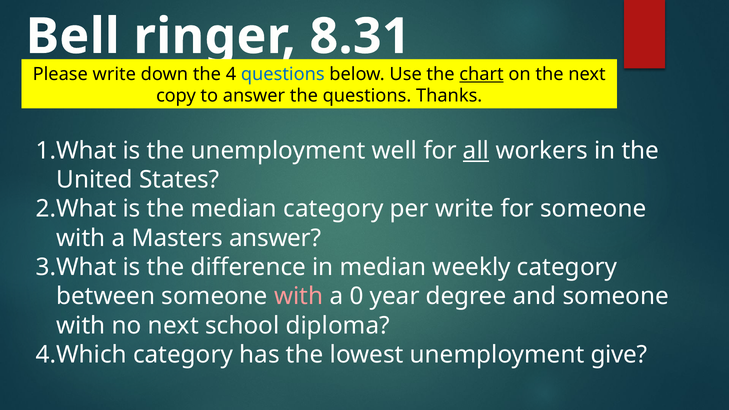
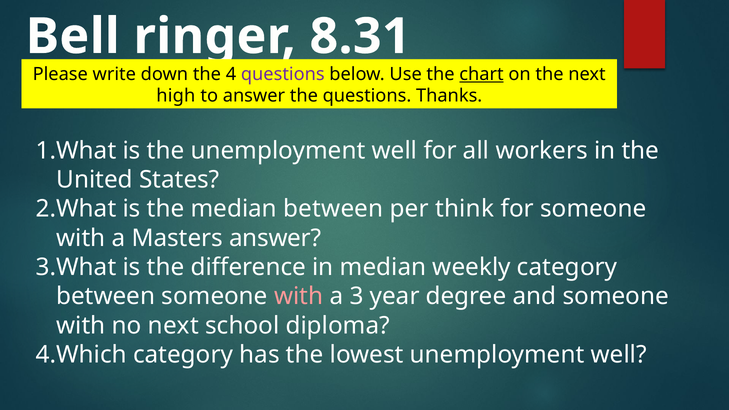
questions colour: blue -> purple (283, 74)
copy: copy -> high (176, 96)
all underline: present -> none (476, 151)
median category: category -> between (333, 209)
per write: write -> think (465, 209)
0: 0 -> 3 (356, 296)
lowest unemployment give: give -> well (619, 355)
